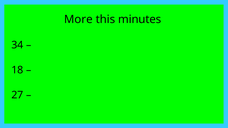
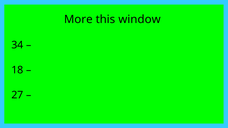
minutes: minutes -> window (140, 19)
